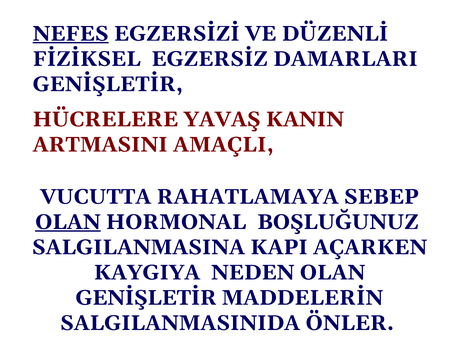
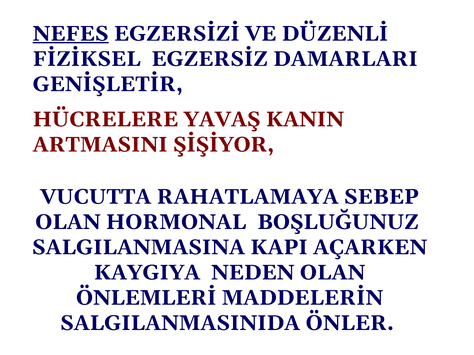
AMAÇLI: AMAÇLI -> ŞİŞİYOR (223, 145)
OLAN underline: present -> none (68, 222)
GENİŞLETİR: GENİŞLETİR -> ÖNLEMLERİ (146, 298)
